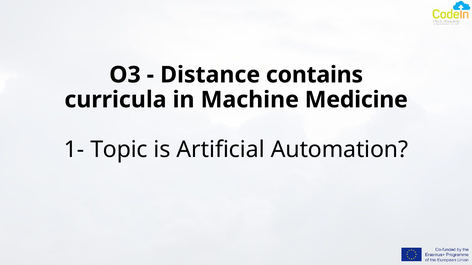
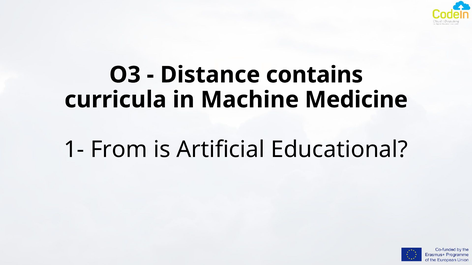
Topic: Topic -> From (119, 150)
Automation: Automation -> Educational (339, 150)
